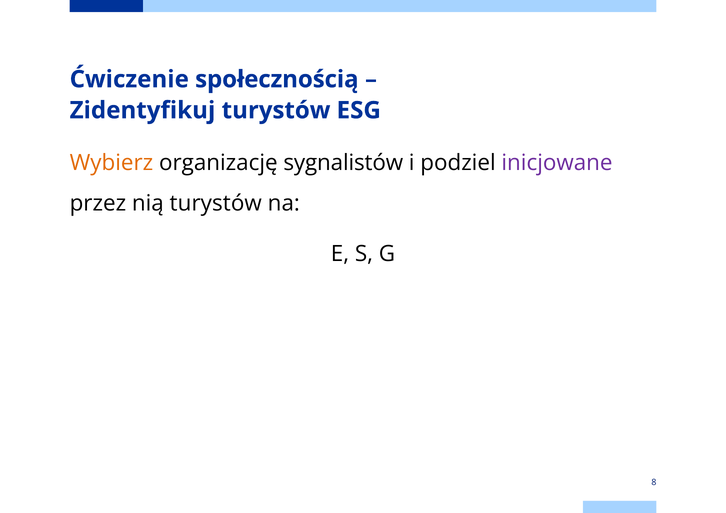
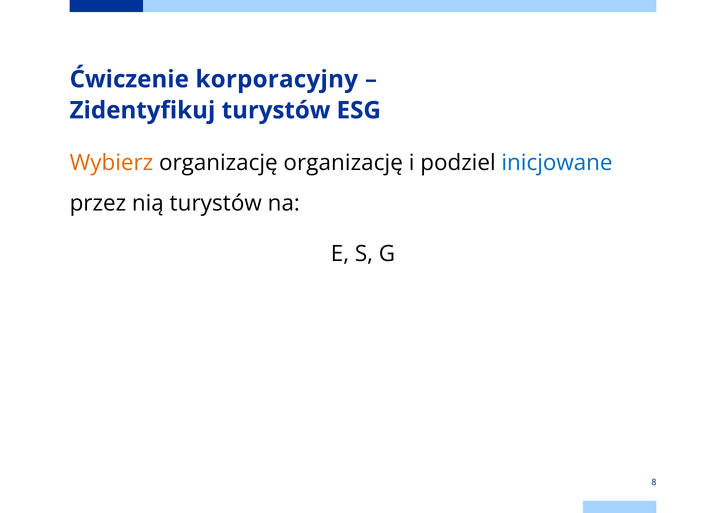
społecznością: społecznością -> korporacyjny (277, 79)
organizację sygnalistów: sygnalistów -> organizację (343, 163)
inicjowane colour: purple -> blue (557, 163)
